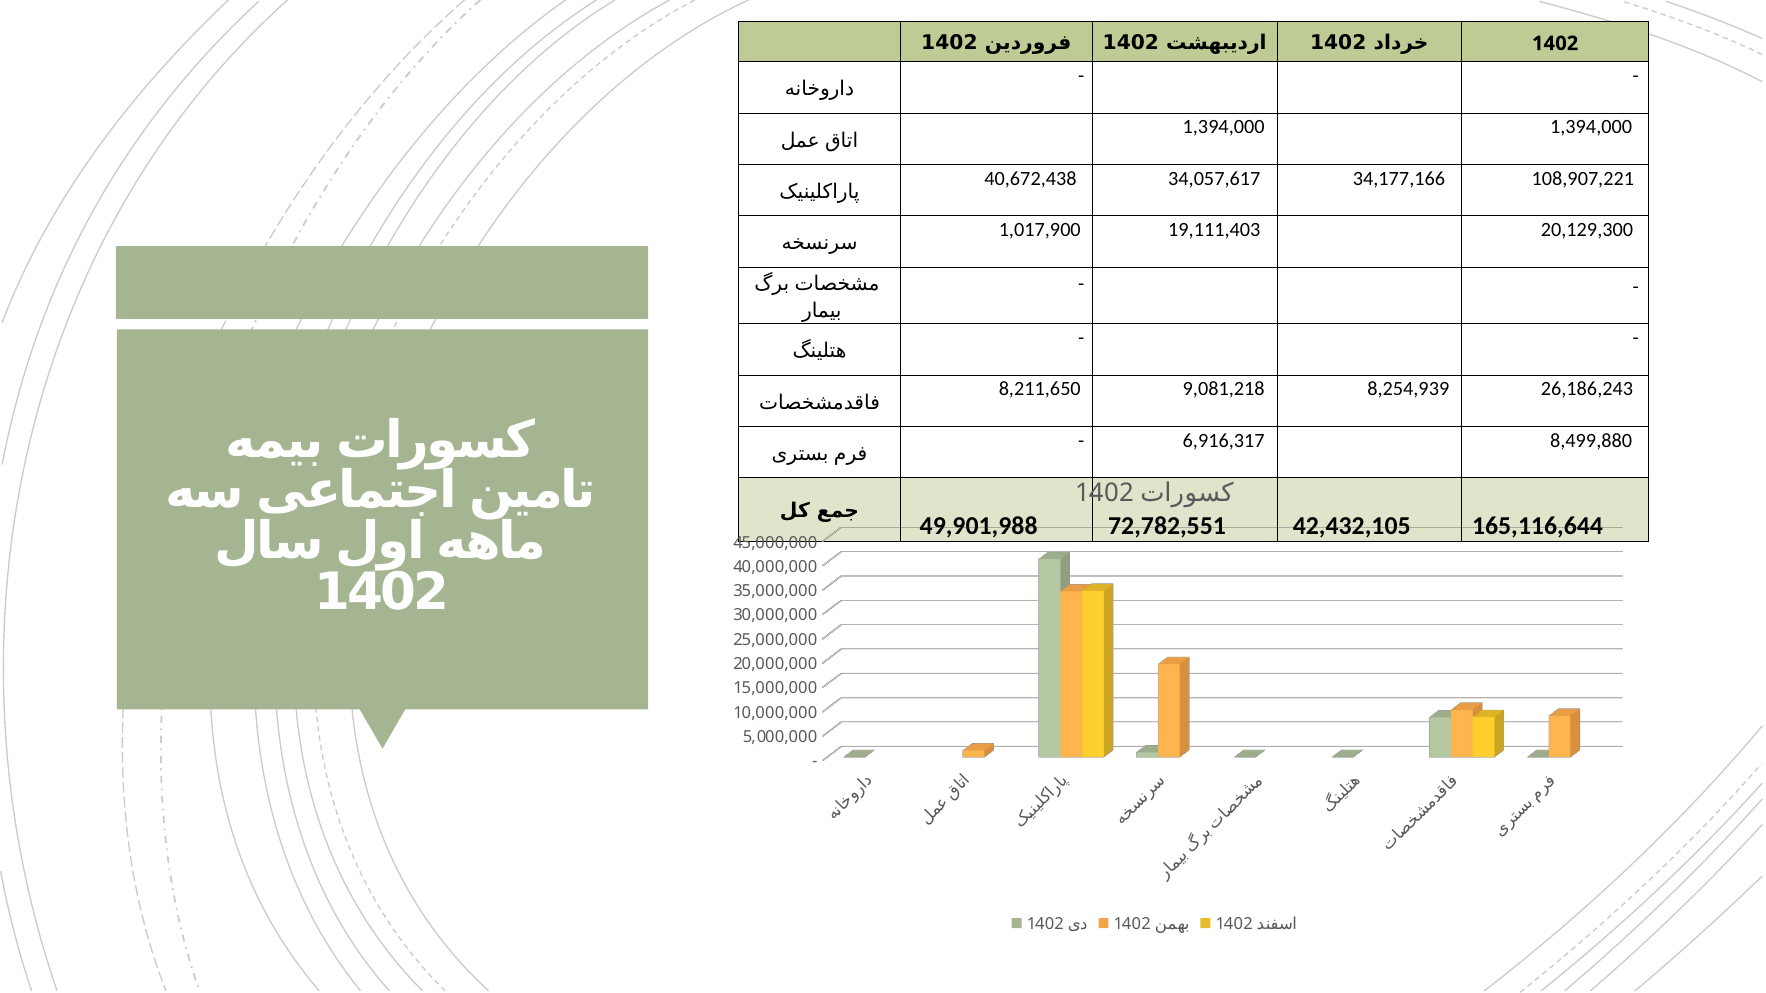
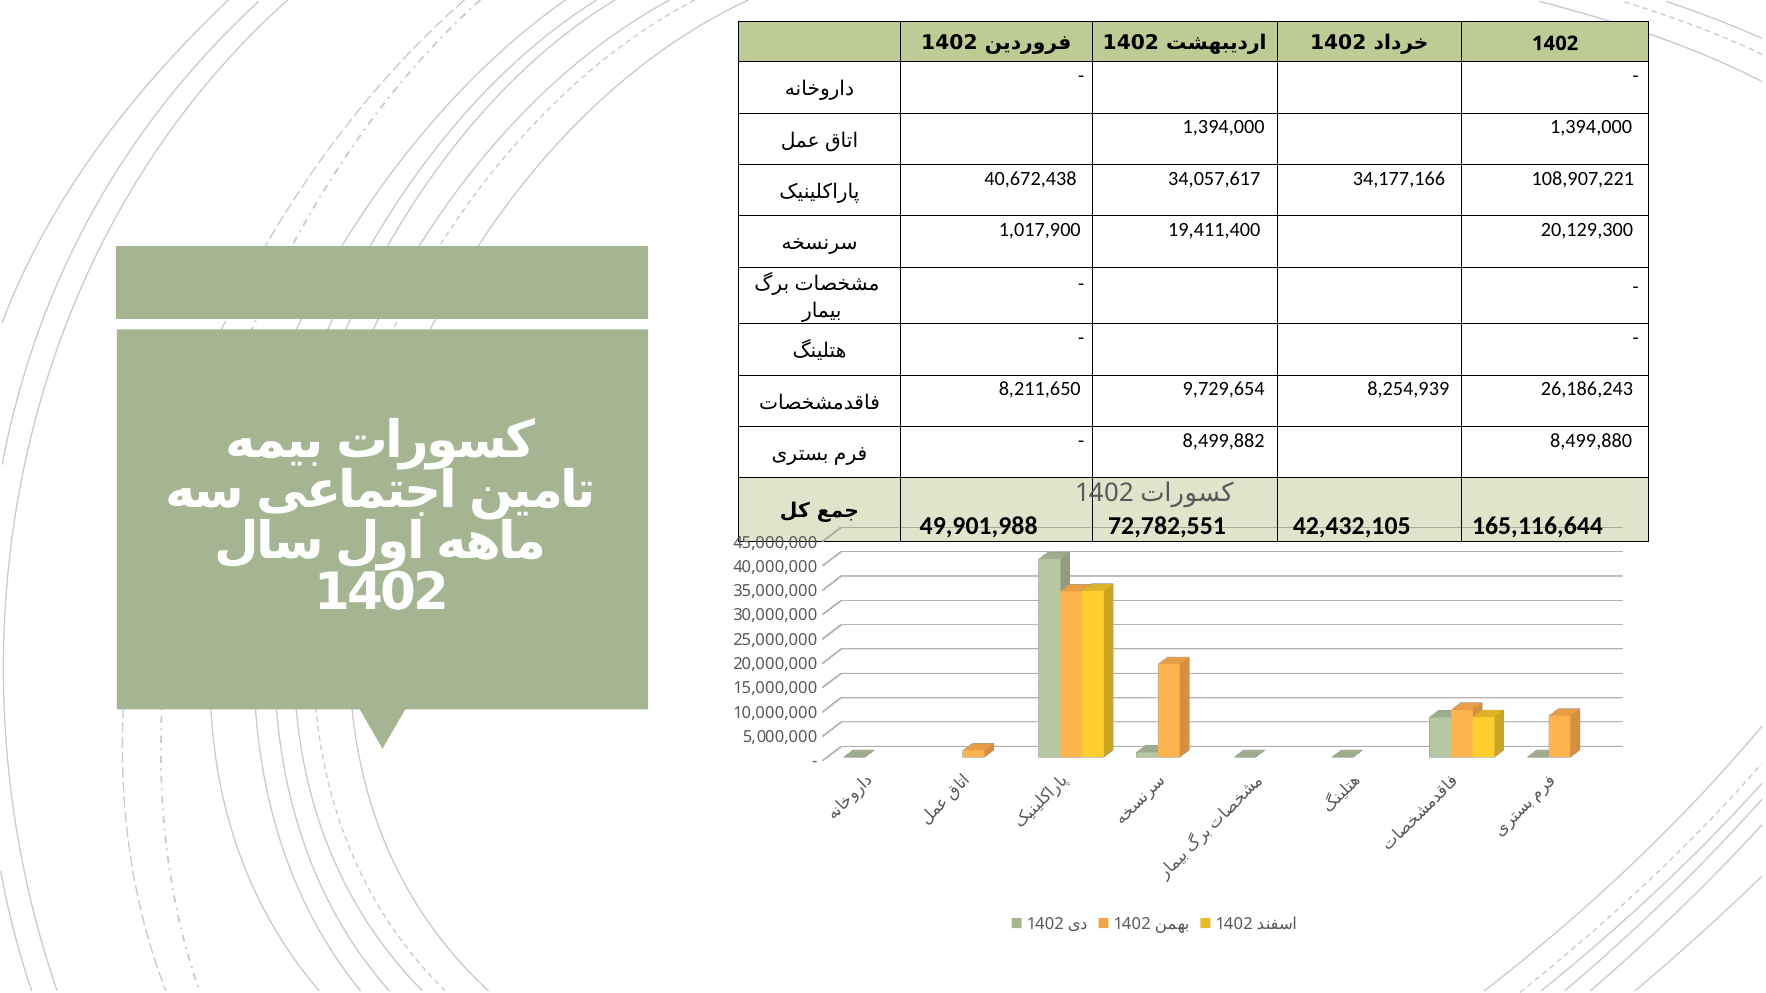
19,111,403: 19,111,403 -> 19,411,400 (1214, 230)
9,081,218: 9,081,218 -> 9,729,654 (1224, 389)
6,916,317: 6,916,317 -> 8,499,882 (1224, 441)
